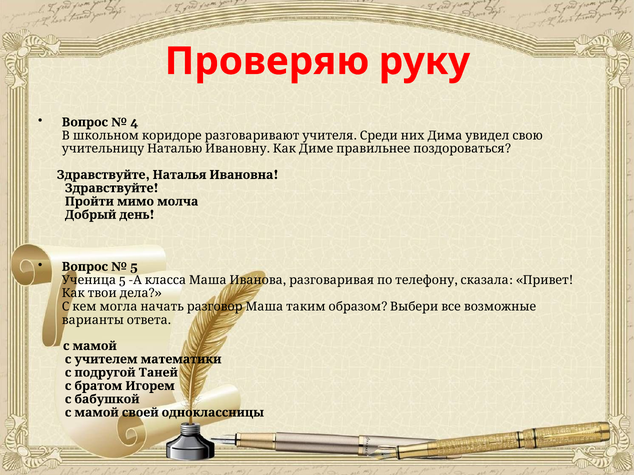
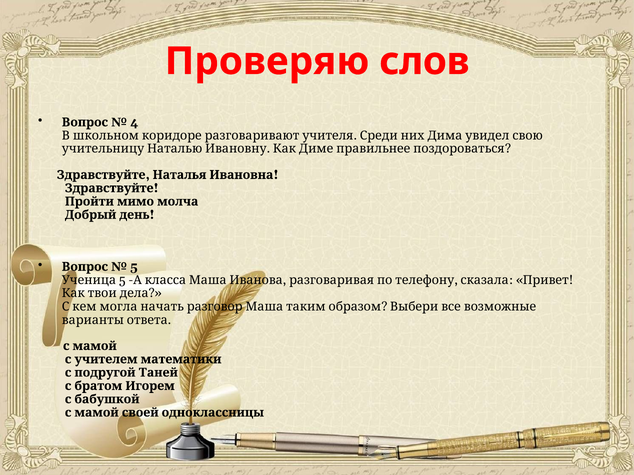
руку: руку -> слов (424, 61)
